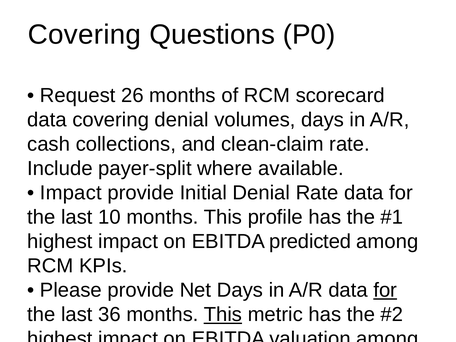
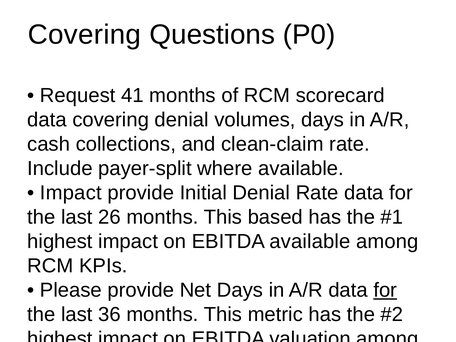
26: 26 -> 41 (132, 96)
10: 10 -> 26 (110, 217)
profile: profile -> based (275, 217)
EBITDA predicted: predicted -> available (310, 242)
This underline: present -> none (223, 315)
